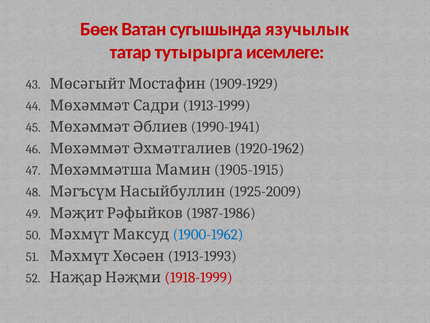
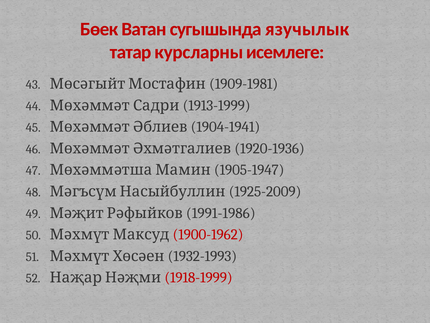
тутырырга: тутырырга -> курсларны (199, 52)
1909-1929: 1909-1929 -> 1909-1981 (244, 84)
1990-1941: 1990-1941 -> 1904-1941 (225, 127)
1920-1962: 1920-1962 -> 1920-1936 (270, 148)
1905-1915: 1905-1915 -> 1905-1947 (249, 170)
1987-1986: 1987-1986 -> 1991-1986 (221, 213)
1900-1962 colour: blue -> red (208, 234)
1913-1993: 1913-1993 -> 1932-1993 (202, 256)
